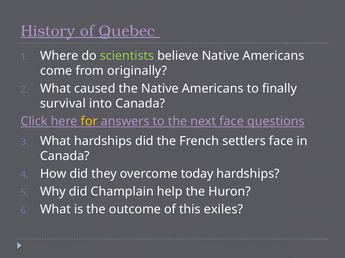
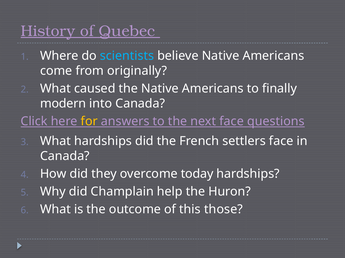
scientists colour: light green -> light blue (127, 56)
survival: survival -> modern (63, 104)
exiles: exiles -> those (223, 210)
